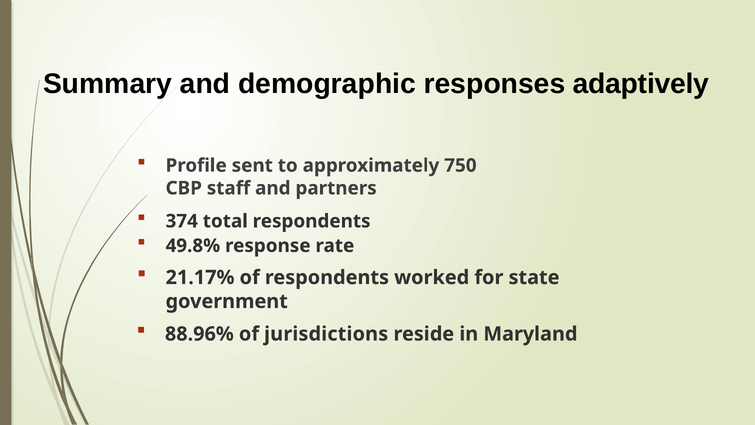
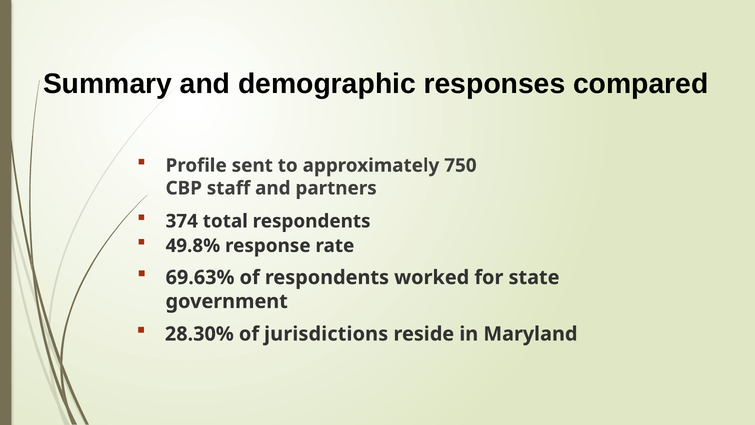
adaptively: adaptively -> compared (641, 84)
21.17%: 21.17% -> 69.63% (200, 277)
88.96%: 88.96% -> 28.30% (199, 334)
